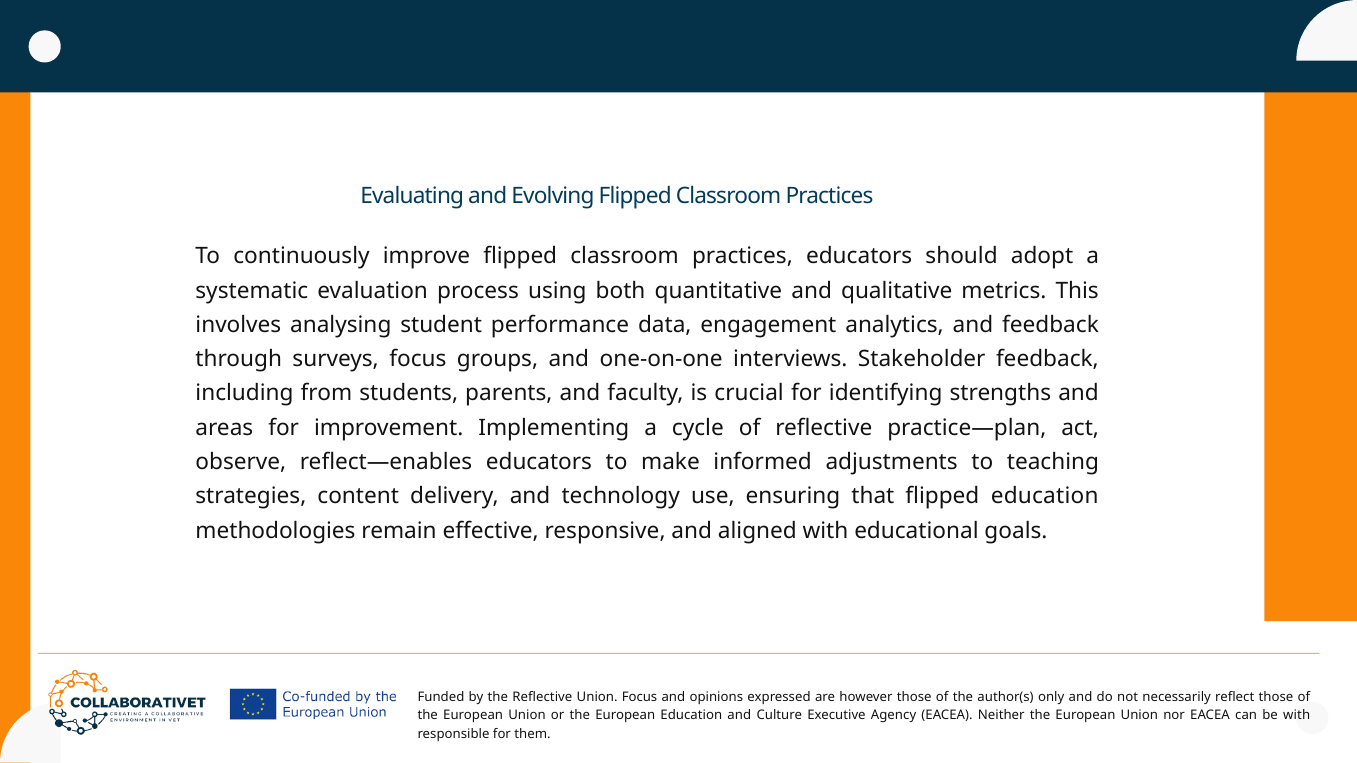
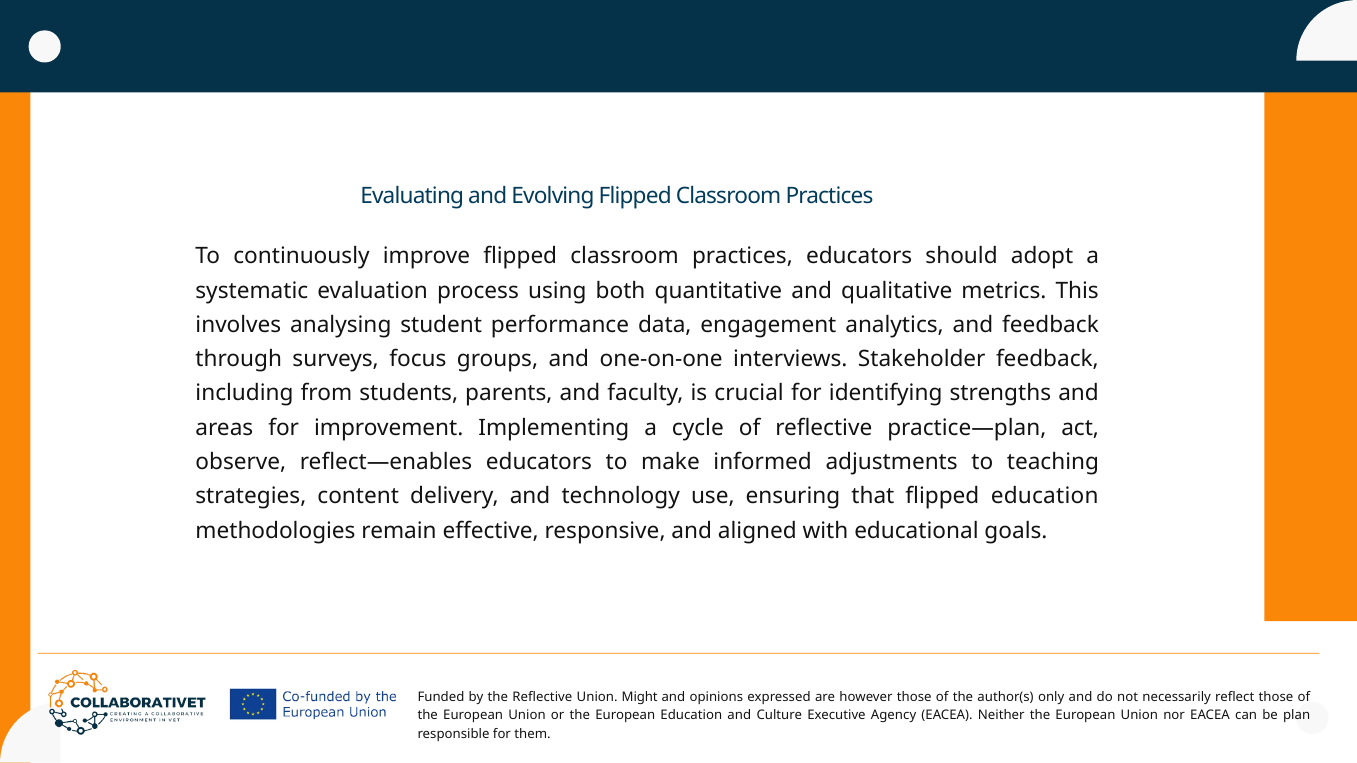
Union Focus: Focus -> Might (640, 697)
be with: with -> plan (1297, 716)
